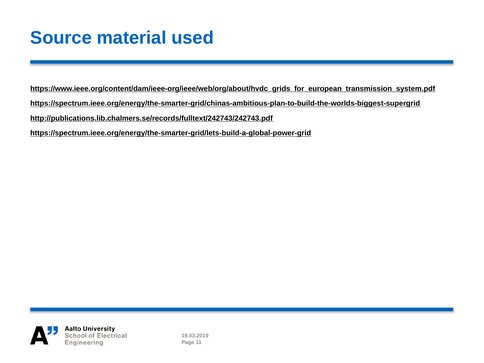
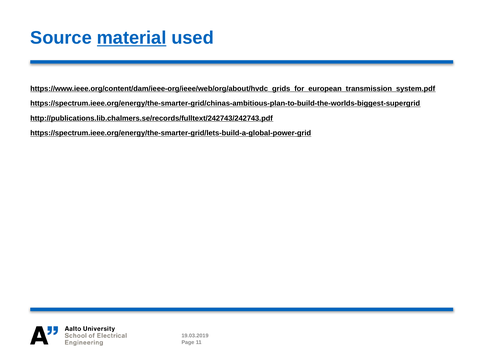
material underline: none -> present (132, 38)
